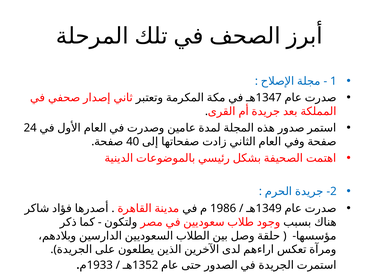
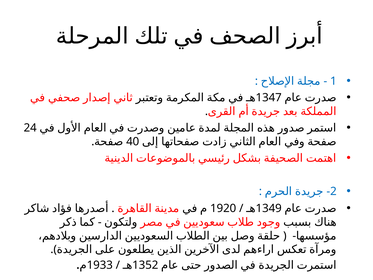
1986: 1986 -> 1920 (223, 208)
